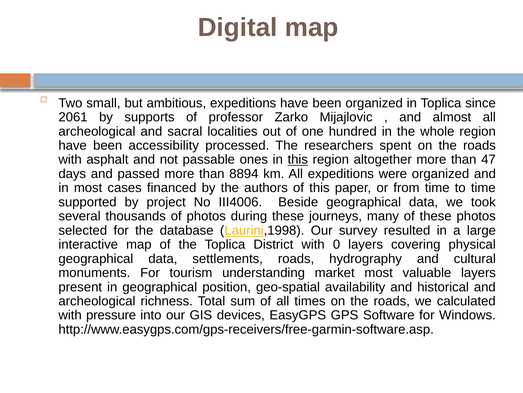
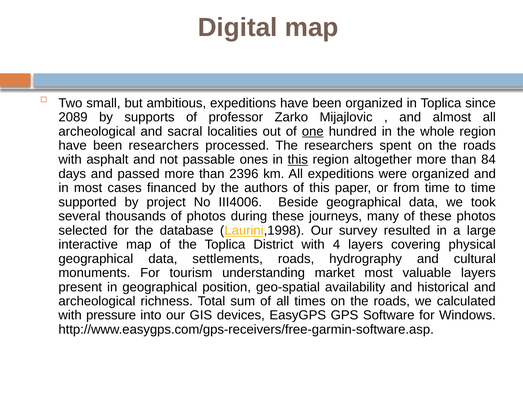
2061: 2061 -> 2089 (73, 117)
one underline: none -> present (313, 131)
been accessibility: accessibility -> researchers (164, 145)
47: 47 -> 84 (488, 159)
8894: 8894 -> 2396 (244, 173)
0: 0 -> 4 (336, 244)
